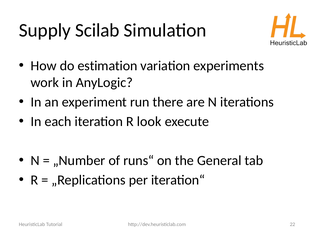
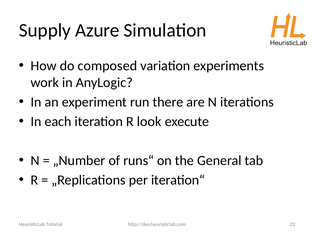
Scilab: Scilab -> Azure (97, 30)
estimation: estimation -> composed (107, 66)
